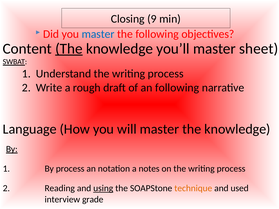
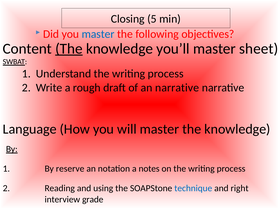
9: 9 -> 5 (152, 19)
an following: following -> narrative (177, 88)
By process: process -> reserve (70, 169)
using underline: present -> none (103, 189)
technique colour: orange -> blue (193, 189)
used: used -> right (240, 189)
